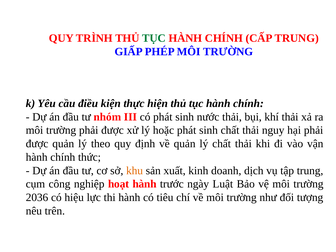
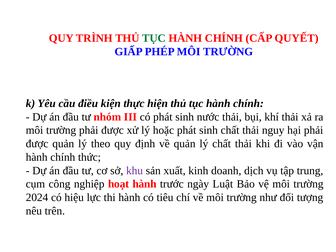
CẤP TRUNG: TRUNG -> QUYẾT (297, 38)
khu colour: orange -> purple (135, 171)
2036: 2036 -> 2024 (37, 197)
